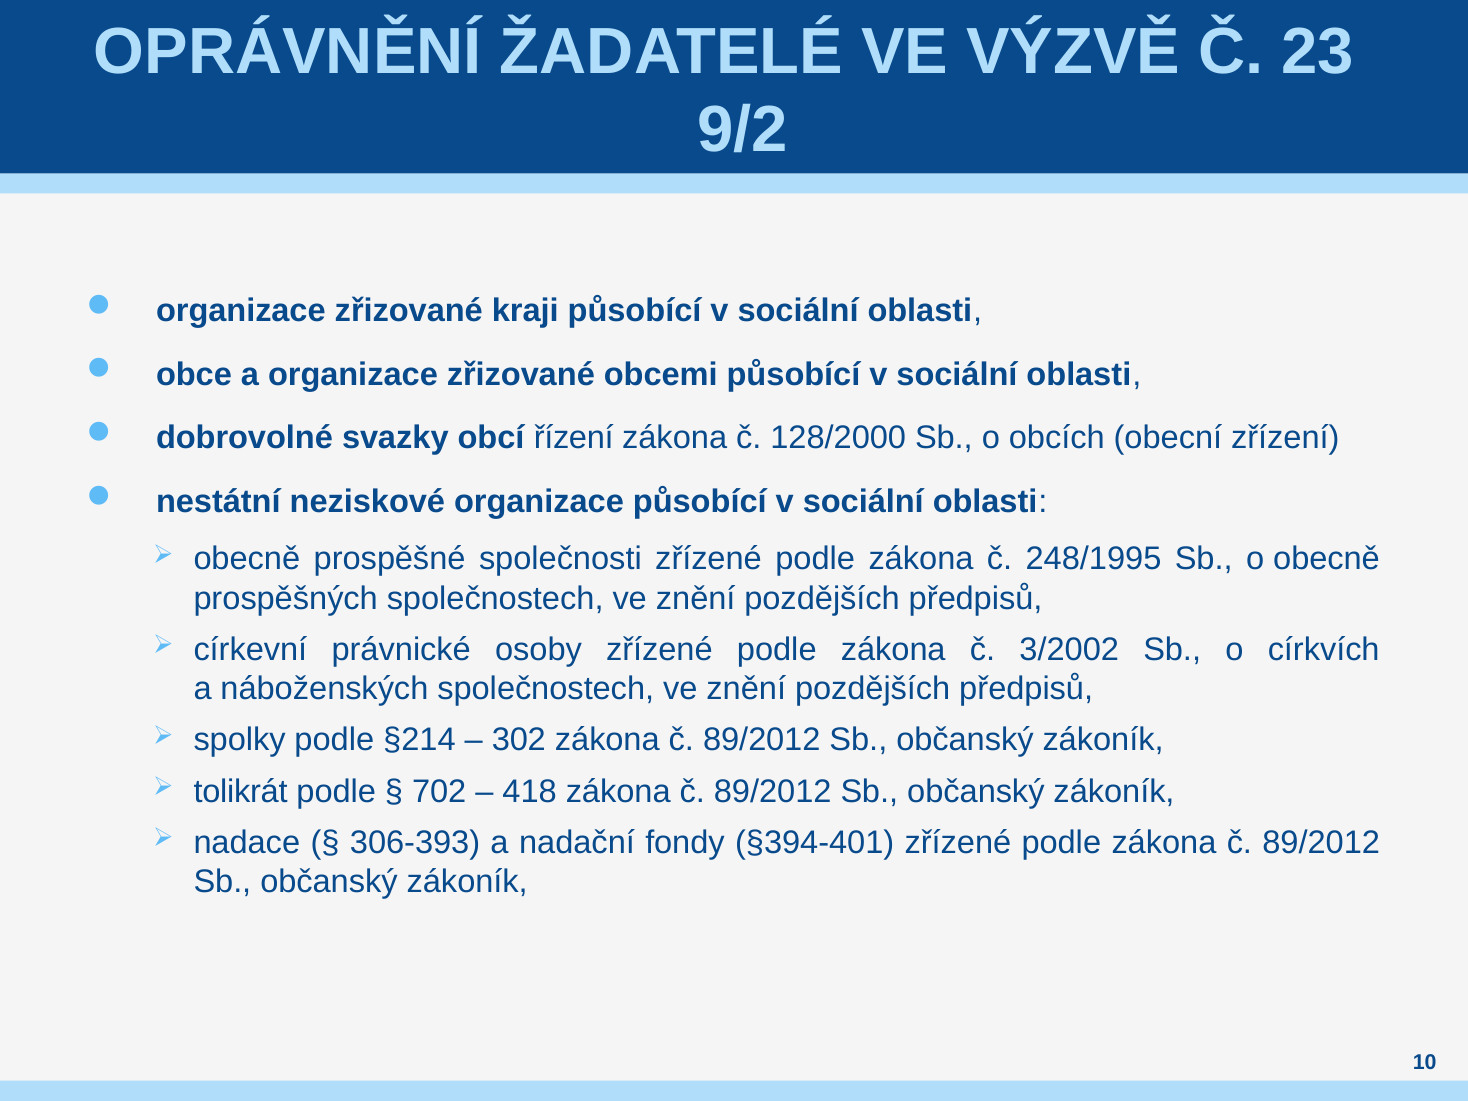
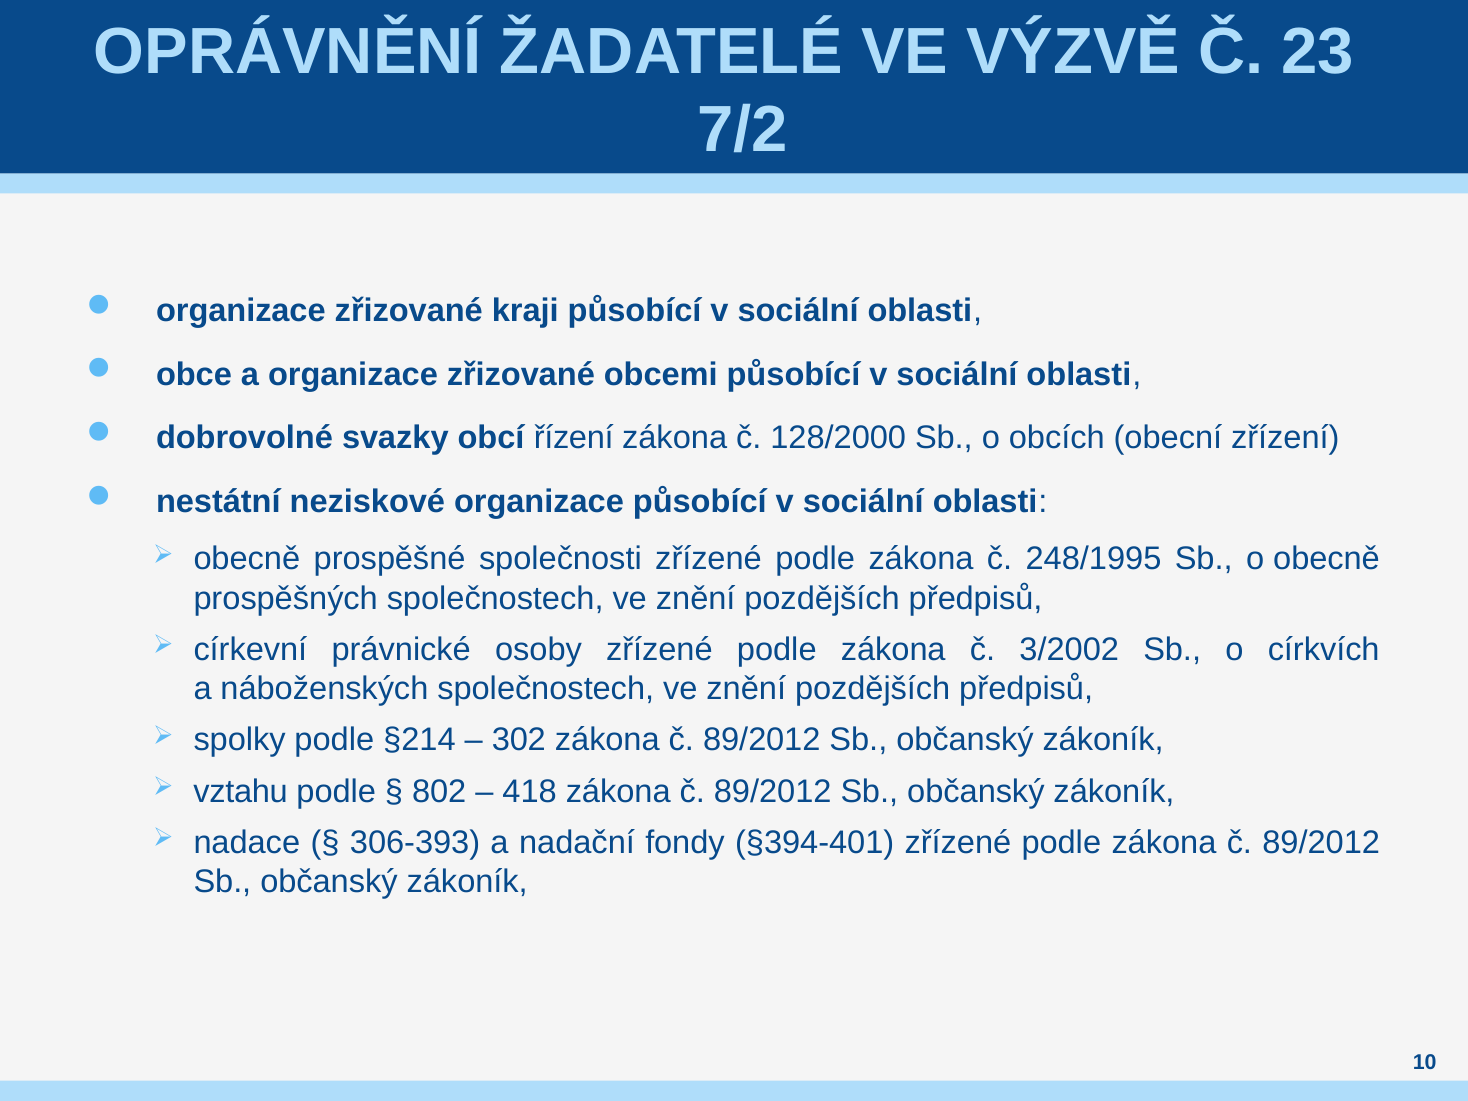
9/2: 9/2 -> 7/2 (743, 130)
tolikrát: tolikrát -> vztahu (241, 792)
702: 702 -> 802 (439, 792)
